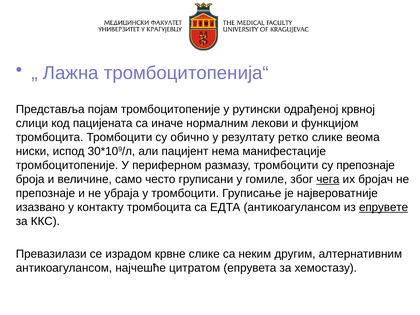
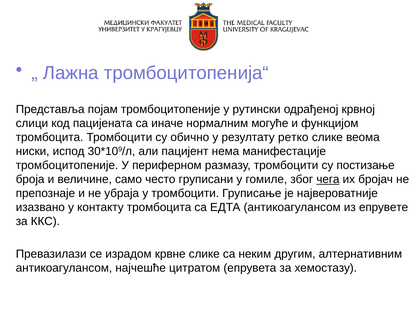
лекови: лекови -> могуће (270, 123)
су препознаје: препознаје -> постизање (366, 165)
епрувете underline: present -> none (384, 207)
